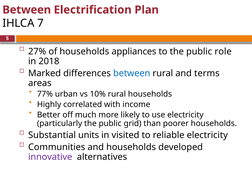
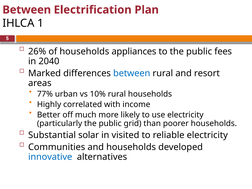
7: 7 -> 1 (41, 23)
27%: 27% -> 26% (37, 51)
role: role -> fees (223, 51)
2018: 2018 -> 2040 (49, 61)
terms: terms -> resort (207, 73)
units: units -> solar (89, 135)
innovative colour: purple -> blue (50, 157)
